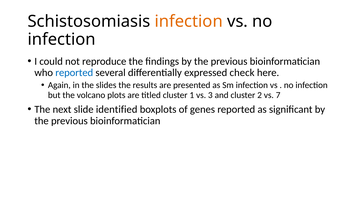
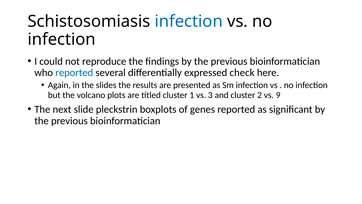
infection colour: orange -> blue (189, 21)
7: 7 -> 9 (278, 95)
identified: identified -> pleckstrin (117, 109)
